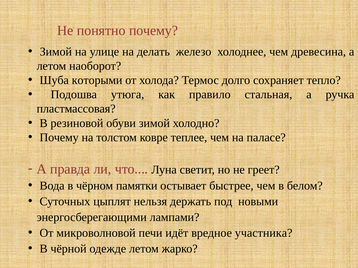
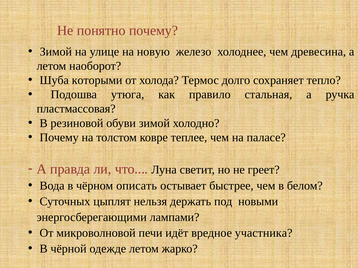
делать: делать -> новую (153, 52)
памятки: памятки -> описать (137, 186)
